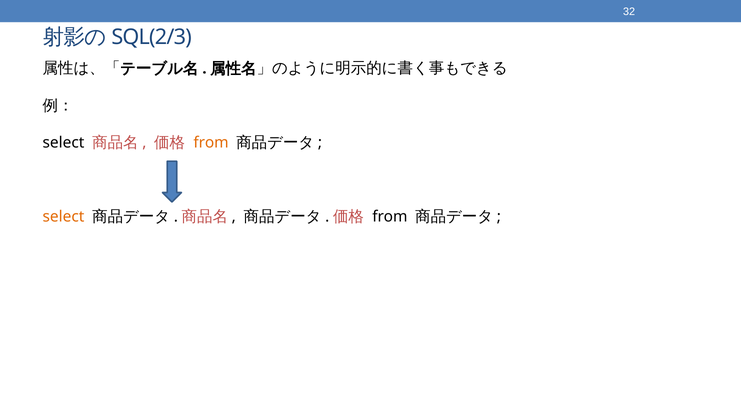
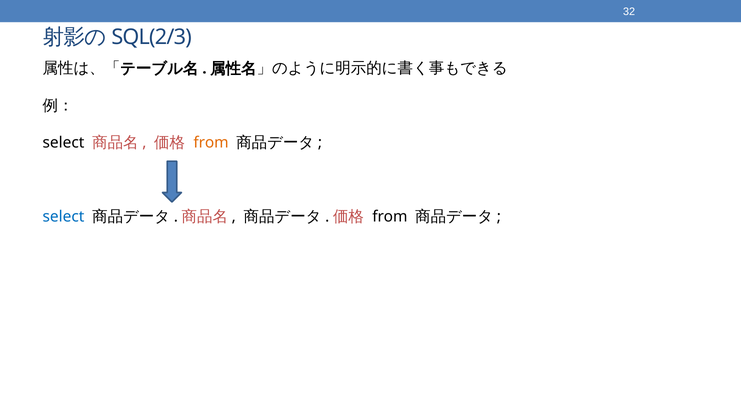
select colour: orange -> blue (63, 217)
